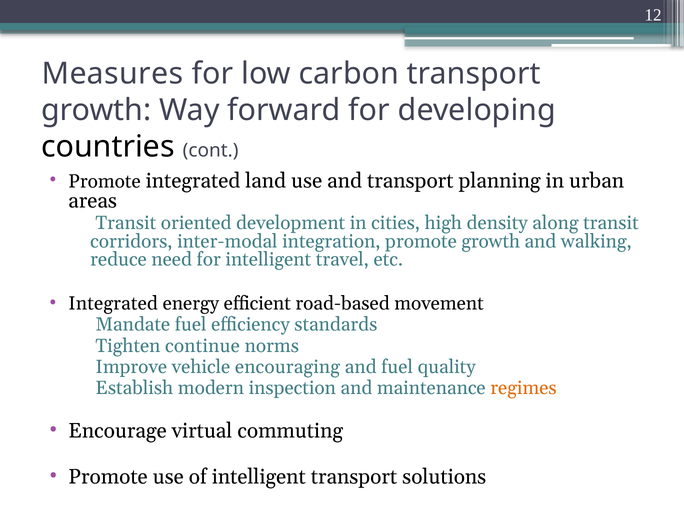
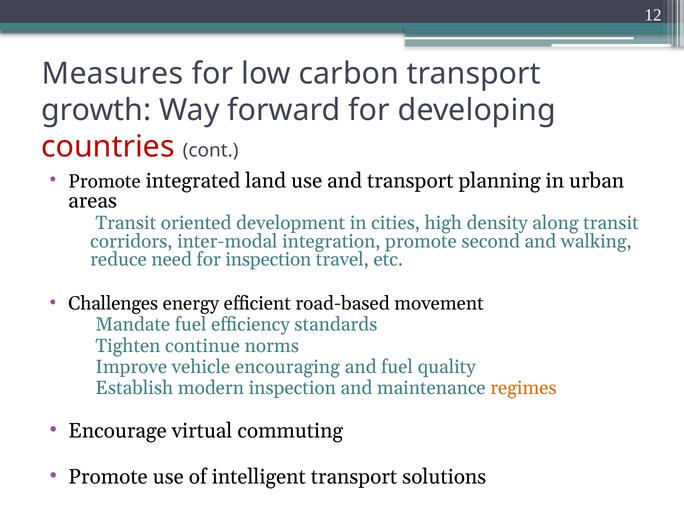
countries colour: black -> red (108, 147)
promote growth: growth -> second (491, 241)
for intelligent: intelligent -> inspection (268, 260)
Integrated: Integrated -> Challenges (113, 304)
